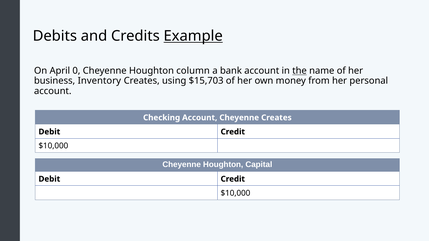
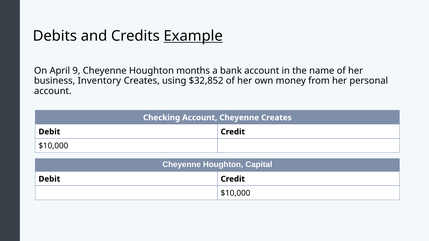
0: 0 -> 9 (76, 71)
column: column -> months (193, 71)
the underline: present -> none (300, 71)
$15,703: $15,703 -> $32,852 (206, 81)
